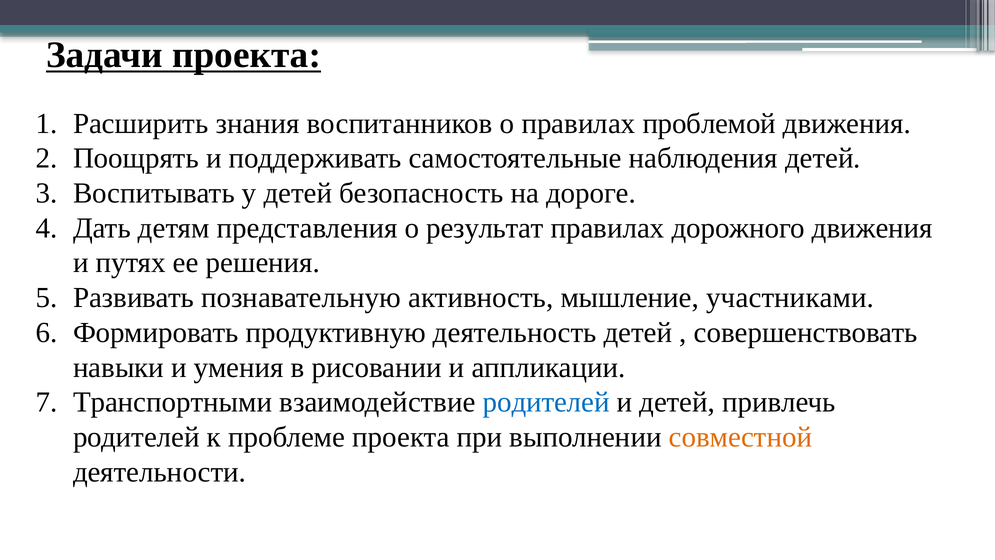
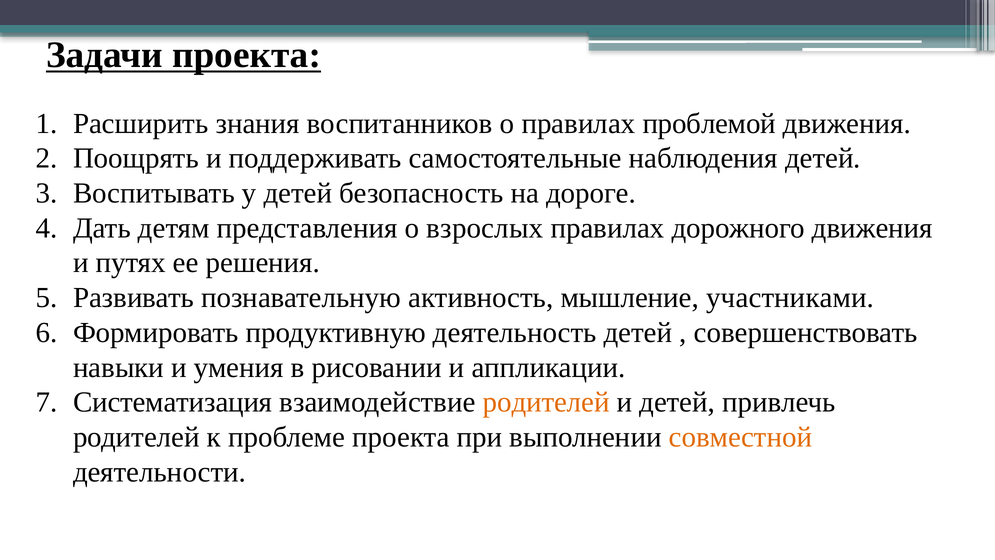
результат: результат -> взрослых (485, 228)
Транспортными: Транспортными -> Систематизация (173, 402)
родителей colour: blue -> orange (546, 402)
